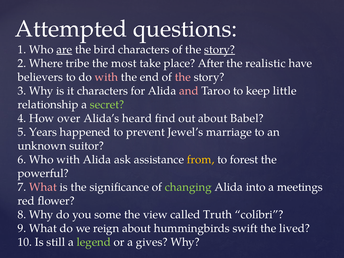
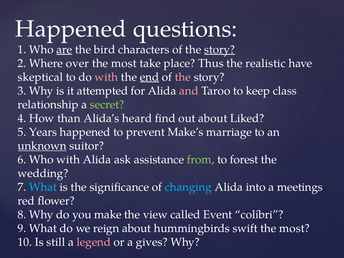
Attempted: Attempted -> Happened (71, 29)
tribe: tribe -> over (77, 63)
After: After -> Thus (211, 63)
believers: believers -> skeptical (40, 77)
end underline: none -> present (150, 77)
it characters: characters -> attempted (102, 91)
little: little -> class (285, 91)
over: over -> than (69, 118)
Babel: Babel -> Liked (247, 118)
Jewel’s: Jewel’s -> Make’s (186, 132)
unknown underline: none -> present (42, 146)
from colour: yellow -> light green (201, 160)
powerful: powerful -> wedding (43, 173)
What colour: pink -> light blue (43, 187)
changing colour: light green -> light blue (188, 187)
some: some -> make (108, 215)
Truth: Truth -> Event (218, 215)
lived: lived -> most (295, 228)
legend colour: light green -> pink (94, 242)
